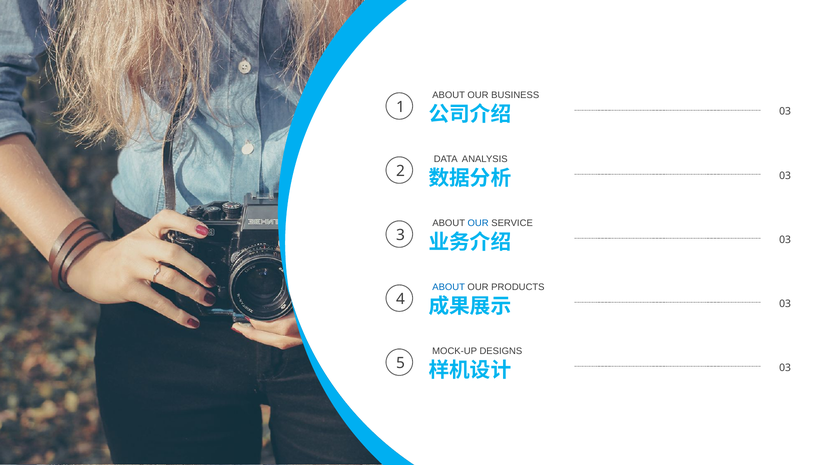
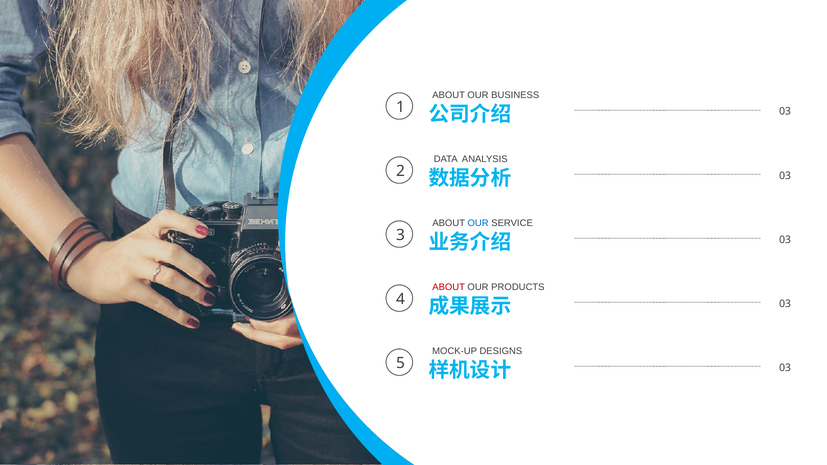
ABOUT colour: blue -> red (449, 287)
